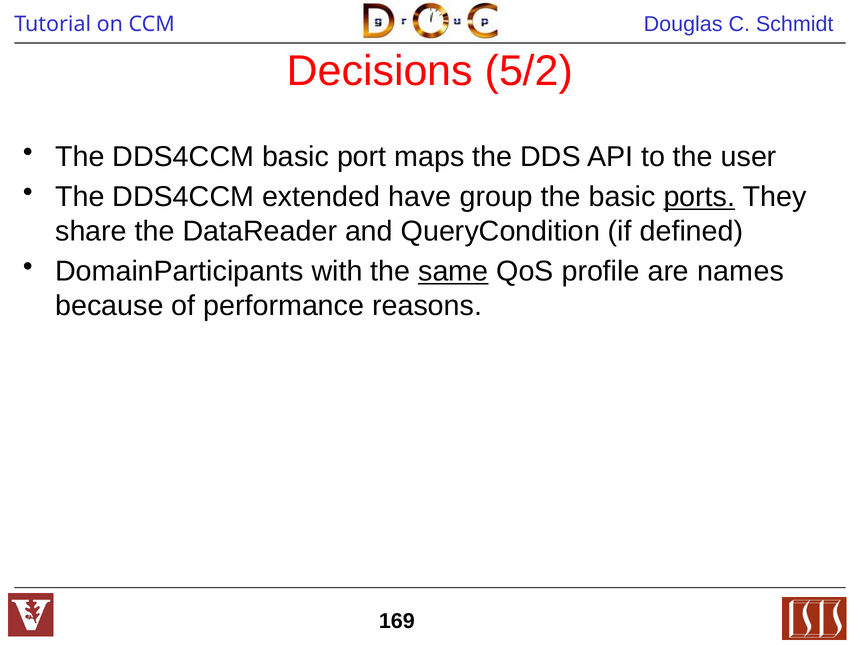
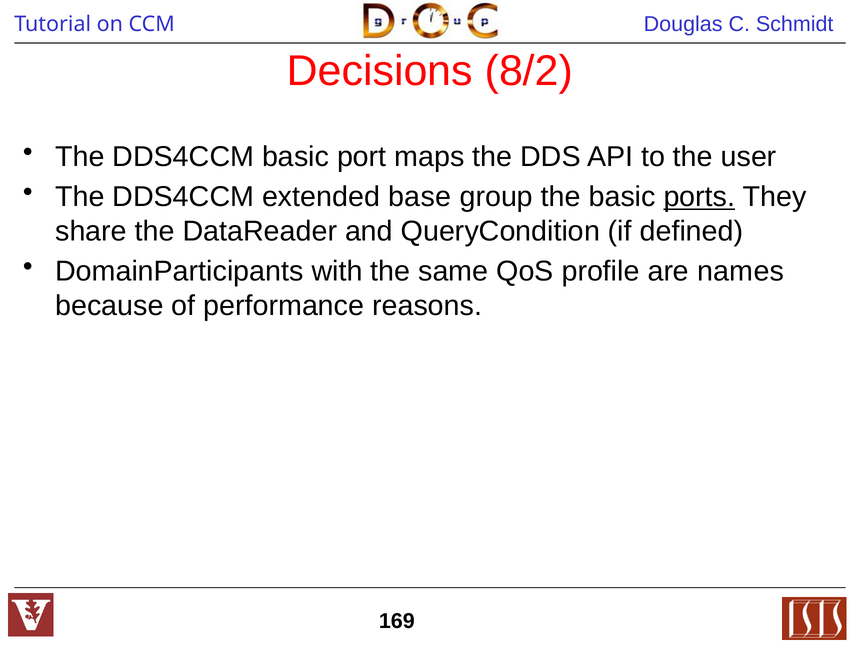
5/2: 5/2 -> 8/2 (529, 71)
have: have -> base (420, 197)
same underline: present -> none (453, 271)
